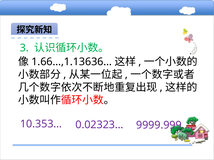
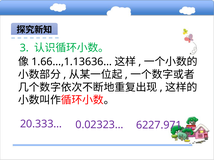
10.353…: 10.353… -> 20.333… (41, 124)
9999.999: 9999.999 -> 6227.971 (159, 126)
